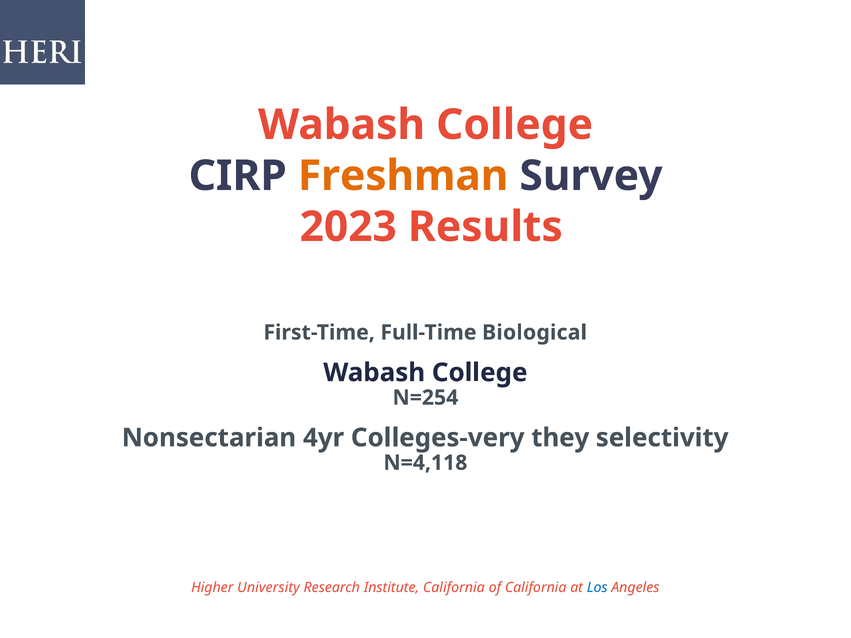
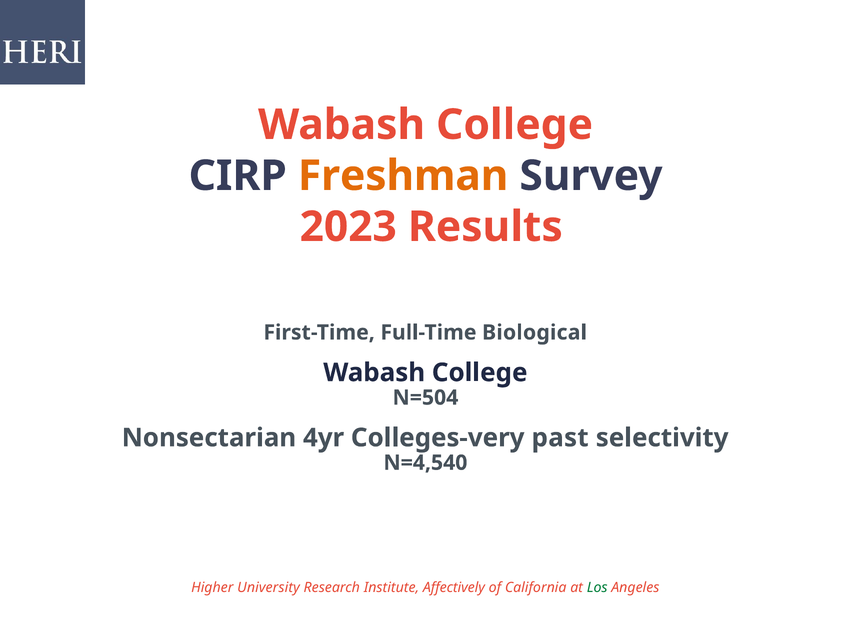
N=254: N=254 -> N=504 (425, 398)
they: they -> past (560, 438)
N=4,118: N=4,118 -> N=4,540 (425, 463)
Institute California: California -> Affectively (454, 588)
Los colour: blue -> green (597, 588)
